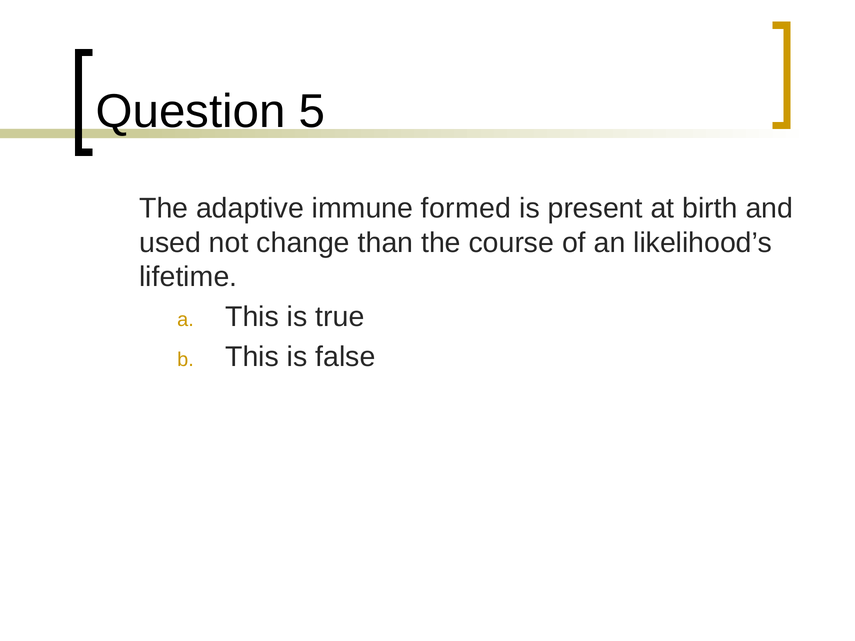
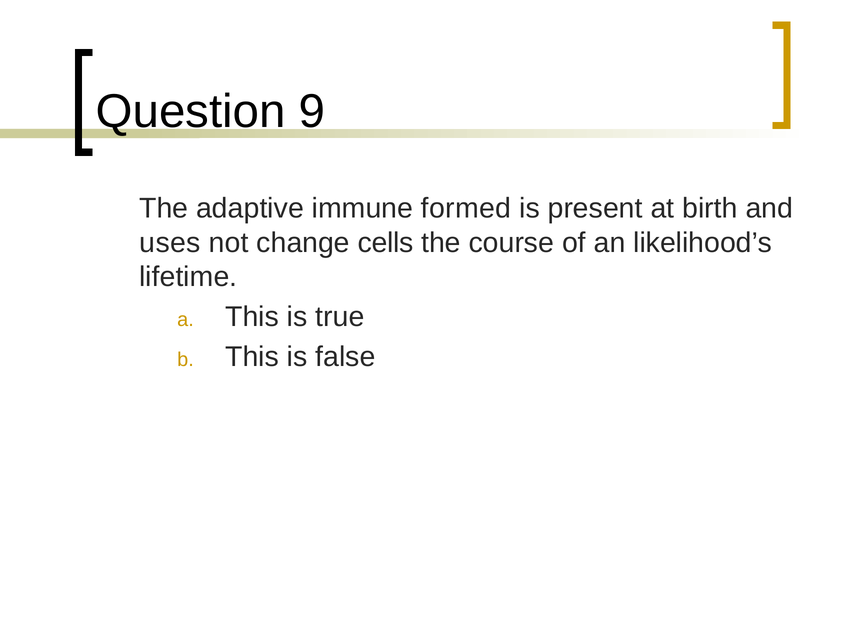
5: 5 -> 9 (312, 112)
used: used -> uses (170, 243)
than: than -> cells (386, 243)
